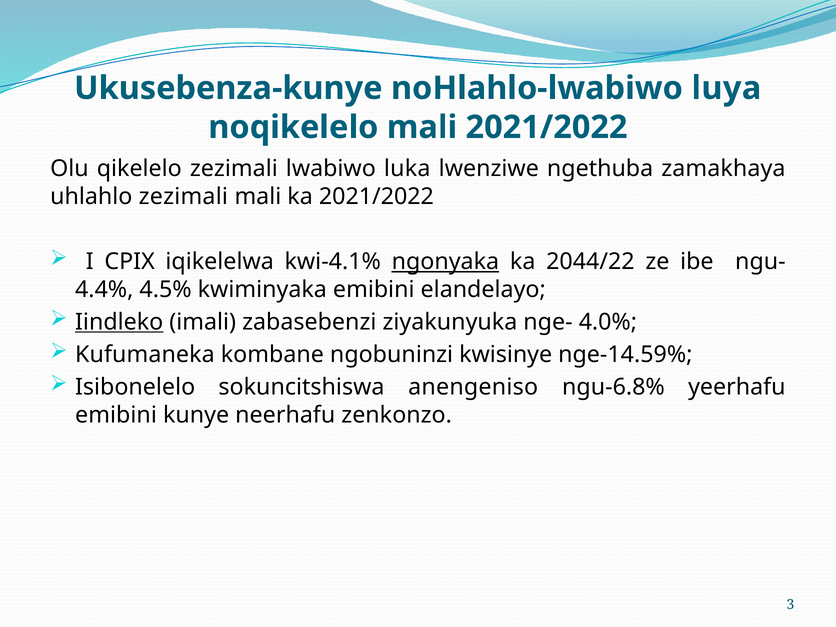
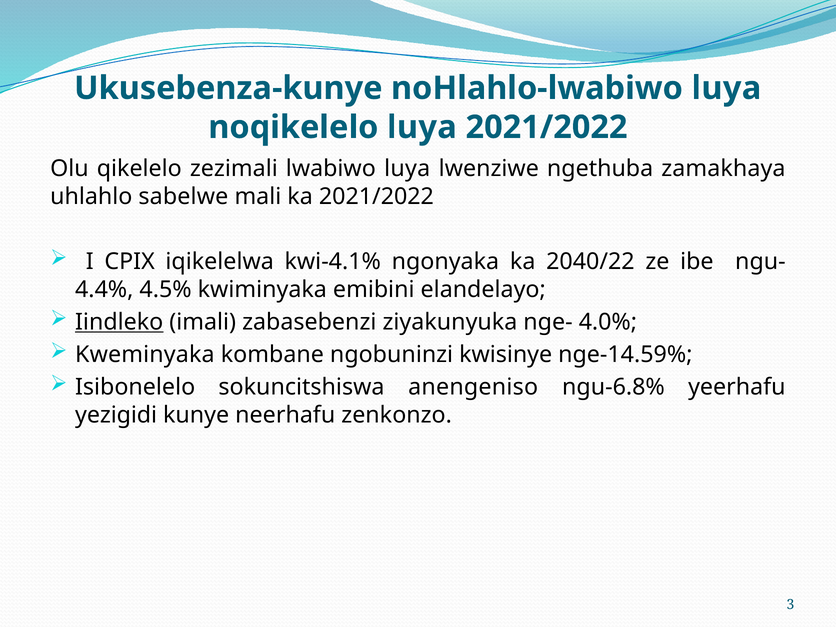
noqikelelo mali: mali -> luya (422, 127)
lwabiwo luka: luka -> luya (407, 169)
uhlahlo zezimali: zezimali -> sabelwe (183, 197)
ngonyaka underline: present -> none (445, 262)
2044/22: 2044/22 -> 2040/22 (590, 262)
Kufumaneka: Kufumaneka -> Kweminyaka (145, 354)
emibini: emibini -> yezigidi (116, 415)
